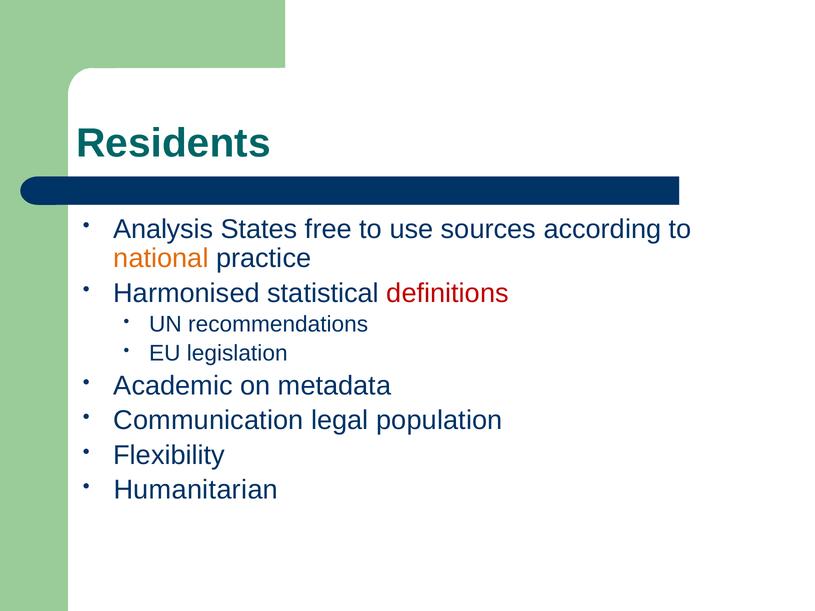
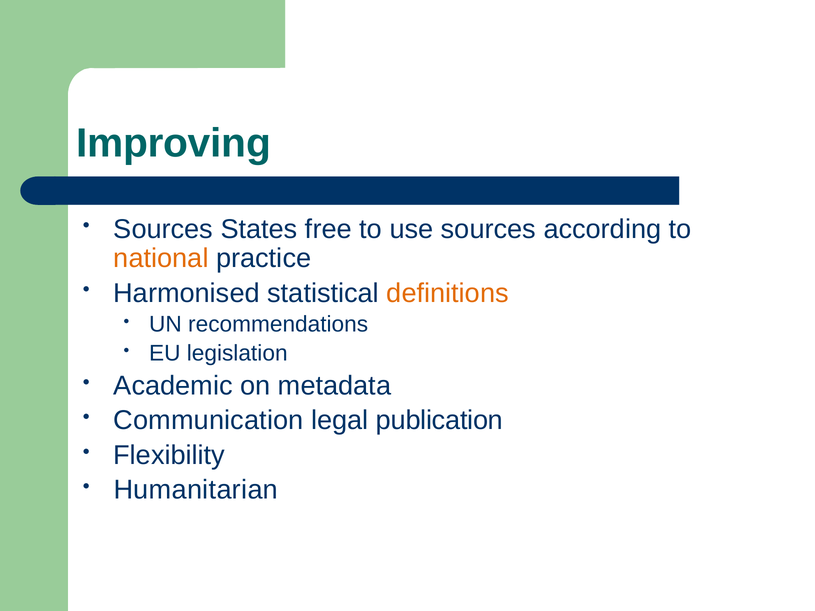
Residents: Residents -> Improving (173, 143)
Analysis: Analysis -> Sources (163, 229)
definitions colour: red -> orange (448, 293)
population: population -> publication (440, 421)
